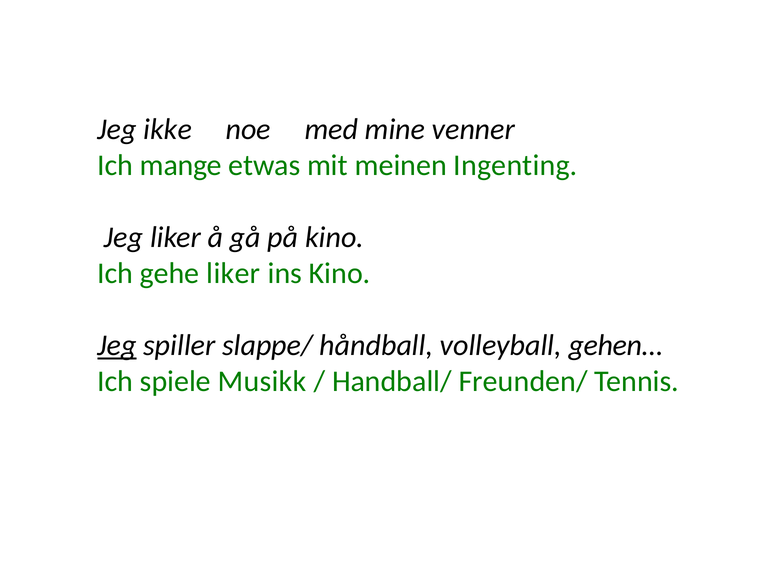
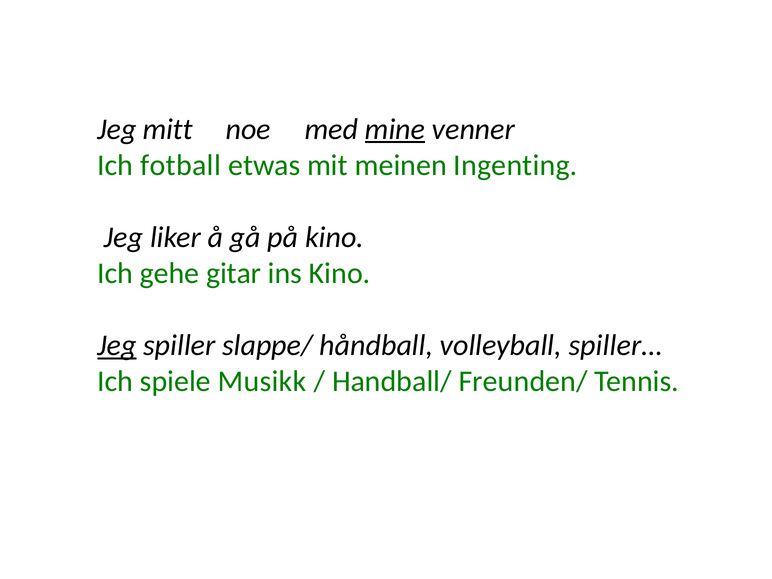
ikke: ikke -> mitt (168, 129)
mine underline: none -> present (395, 129)
mange: mange -> fotball (181, 165)
gehe liker: liker -> gitar (234, 273)
gehen…: gehen… -> spiller… (615, 346)
